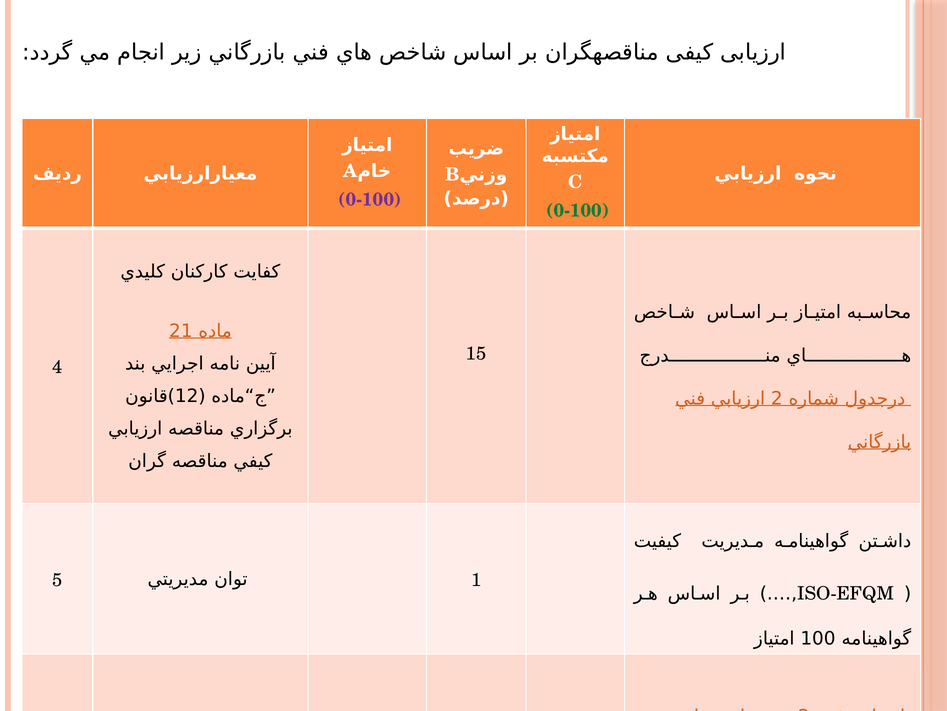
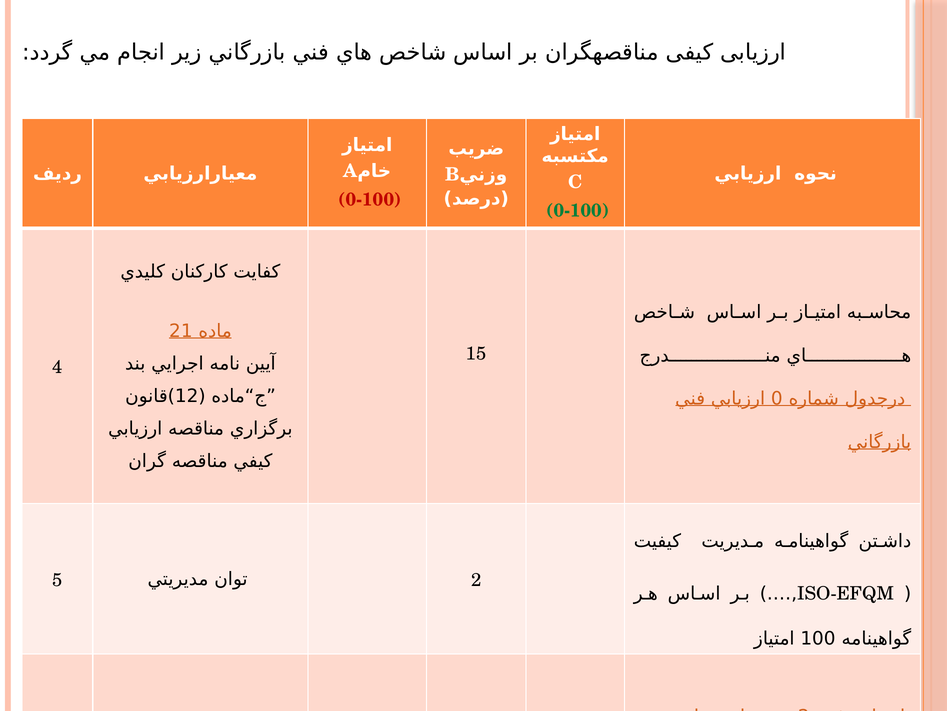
0-100 colour: purple -> red (370, 200)
2: 2 -> 0 (777, 398)
1: 1 -> 2 (476, 579)
